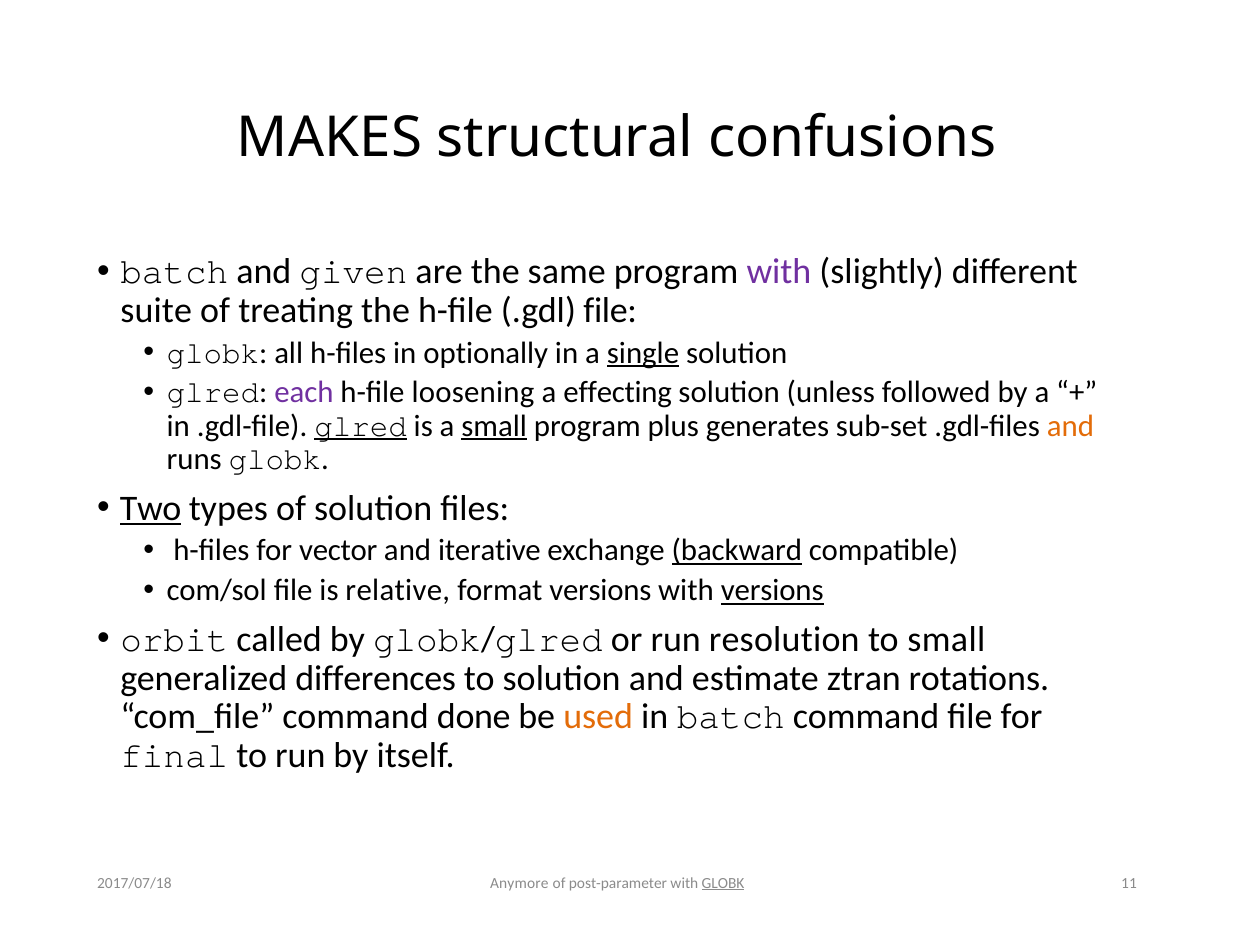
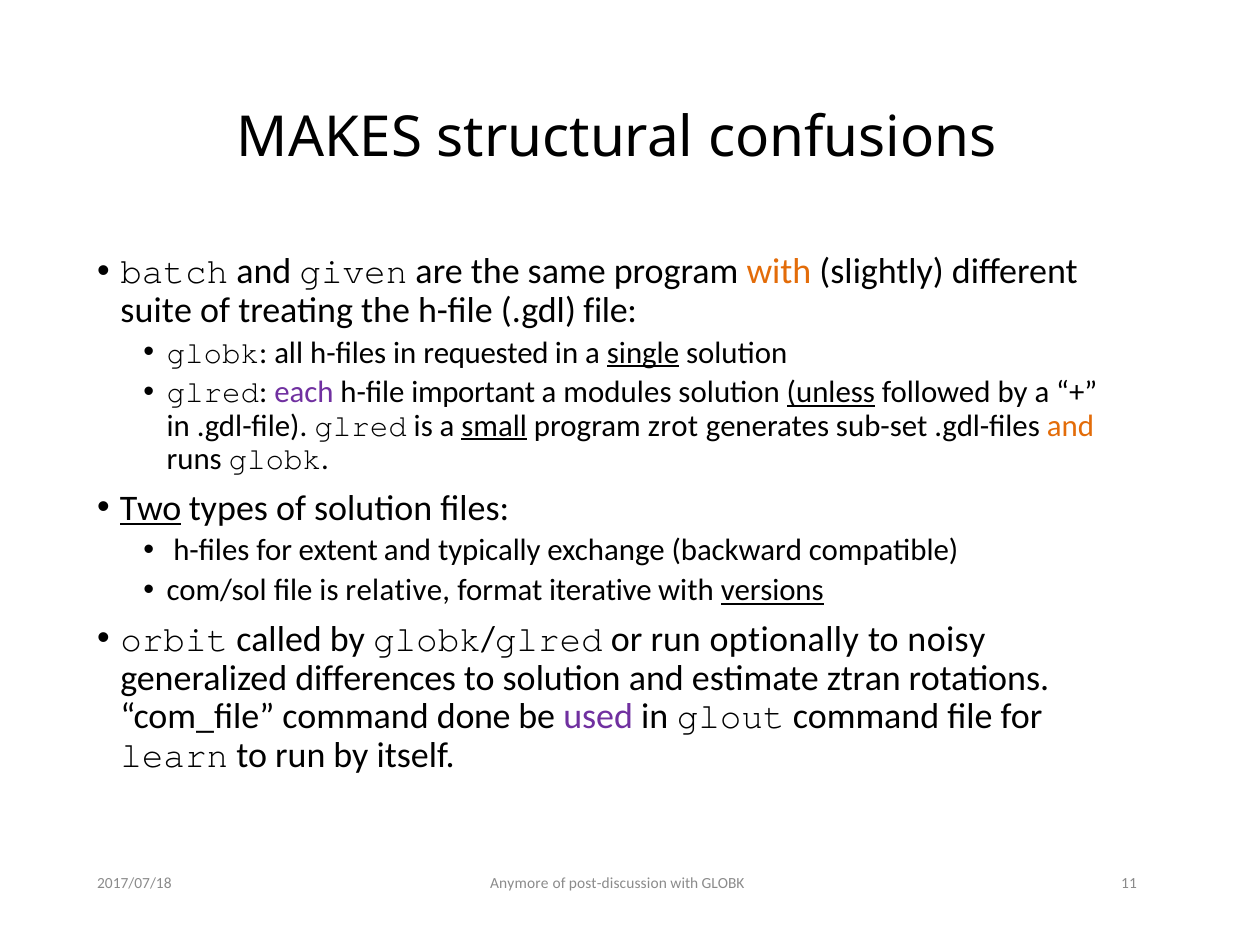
with colour: purple -> orange (779, 272)
optionally: optionally -> requested (486, 353)
loosening: loosening -> important (473, 393)
effecting: effecting -> modules (618, 393)
unless underline: none -> present (831, 393)
glred underline: present -> none (361, 426)
plus: plus -> zrot (673, 426)
vector: vector -> extent (338, 551)
iterative: iterative -> typically (489, 551)
backward underline: present -> none (737, 551)
format versions: versions -> iterative (600, 591)
resolution: resolution -> optionally (784, 640)
to small: small -> noisy (946, 640)
used colour: orange -> purple (598, 717)
in batch: batch -> glout (731, 717)
final: final -> learn (174, 756)
post-parameter: post-parameter -> post-discussion (618, 883)
GLOBK underline: present -> none (723, 883)
